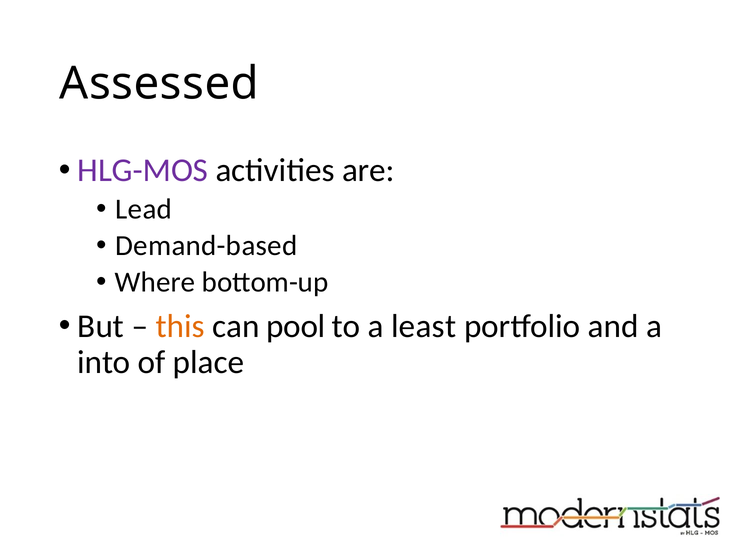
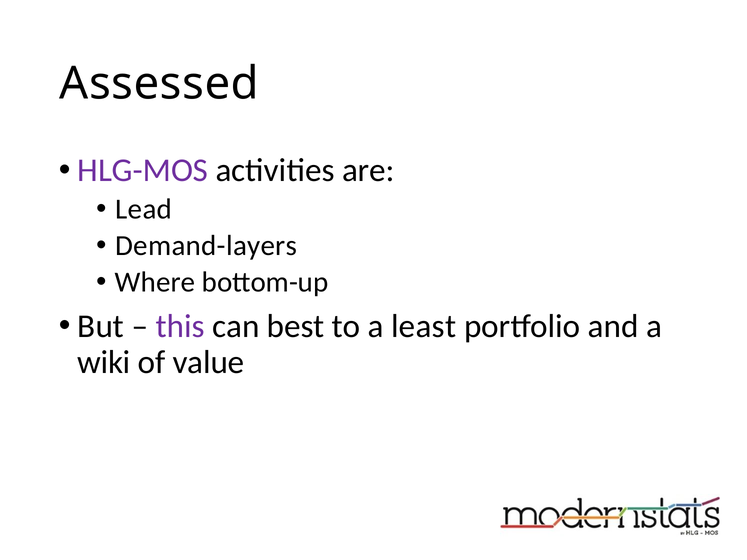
Demand-based: Demand-based -> Demand-layers (206, 246)
this colour: orange -> purple (180, 326)
pool: pool -> best (296, 326)
into: into -> wiki (104, 362)
place: place -> value (209, 362)
